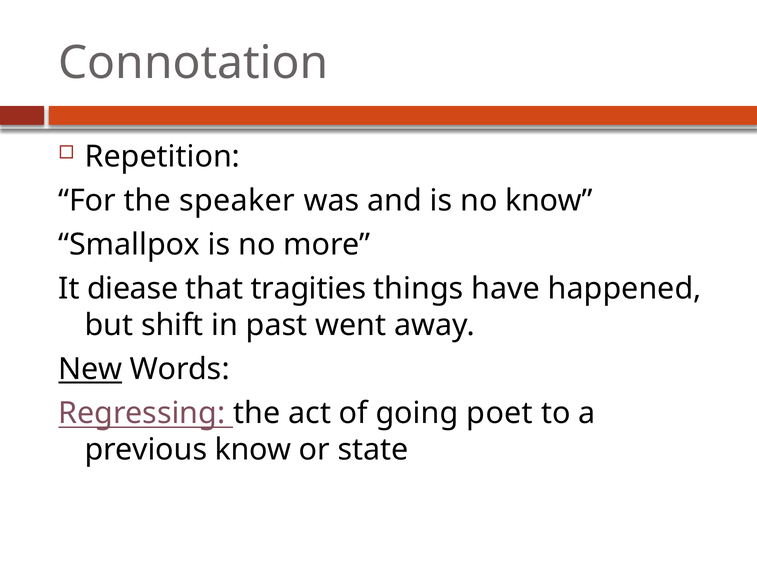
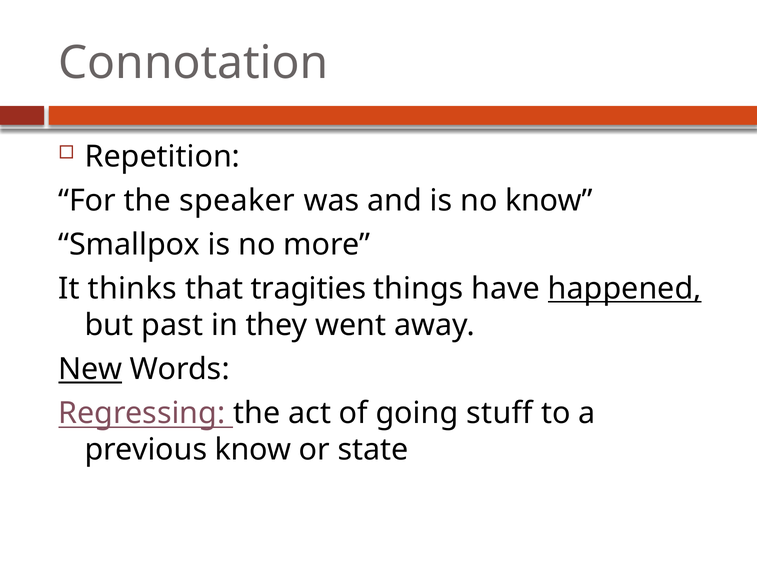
diease: diease -> thinks (132, 289)
happened underline: none -> present (625, 289)
shift: shift -> past (172, 325)
past: past -> they (277, 325)
poet: poet -> stuff (500, 413)
